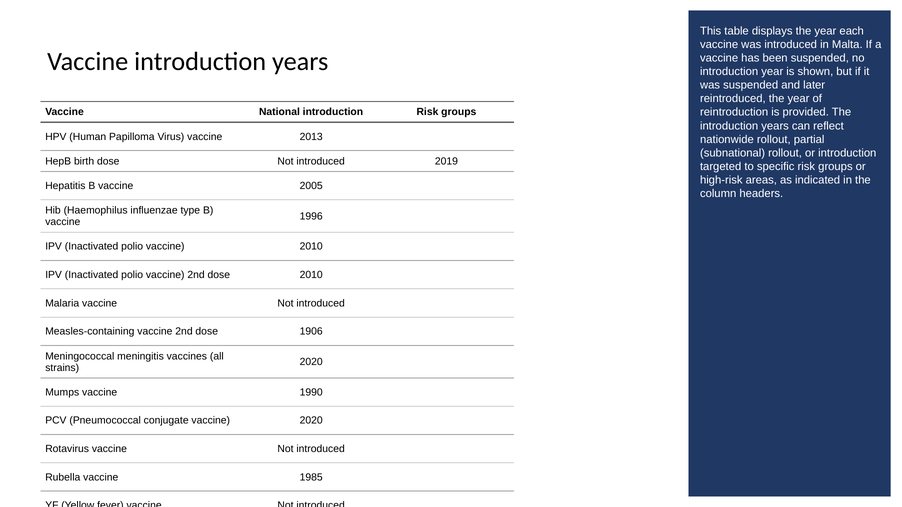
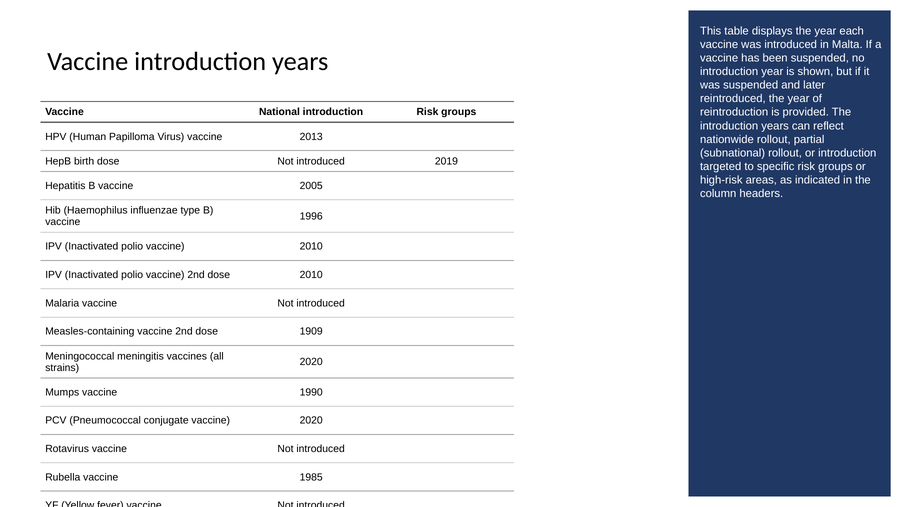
1906: 1906 -> 1909 (311, 332)
